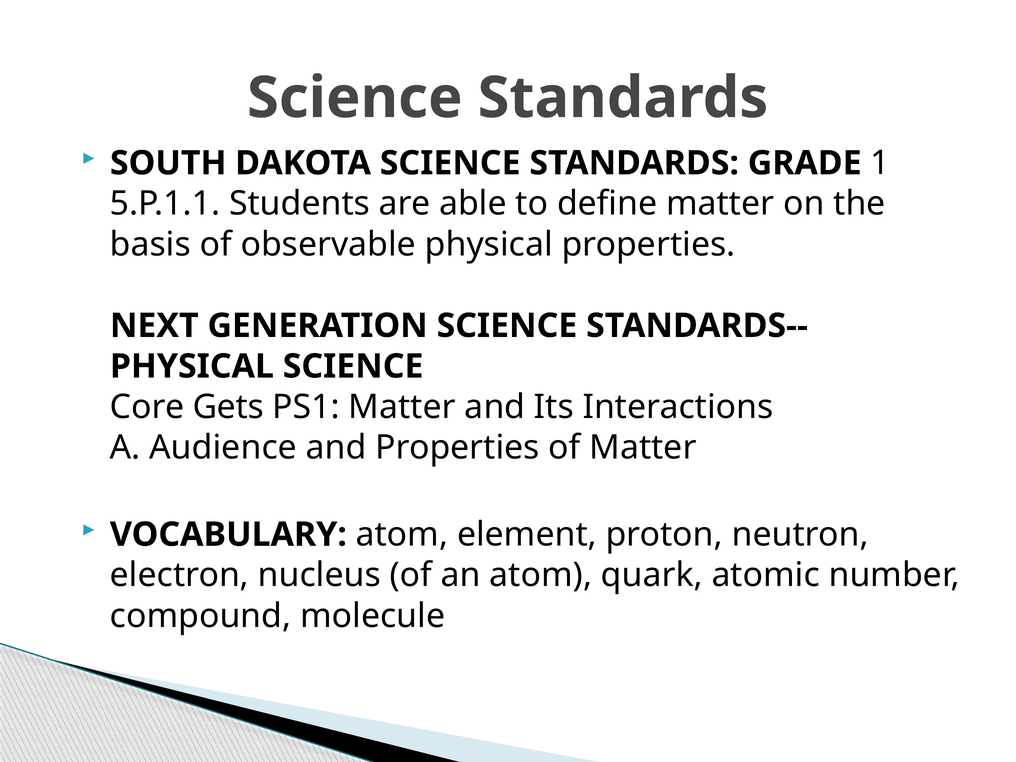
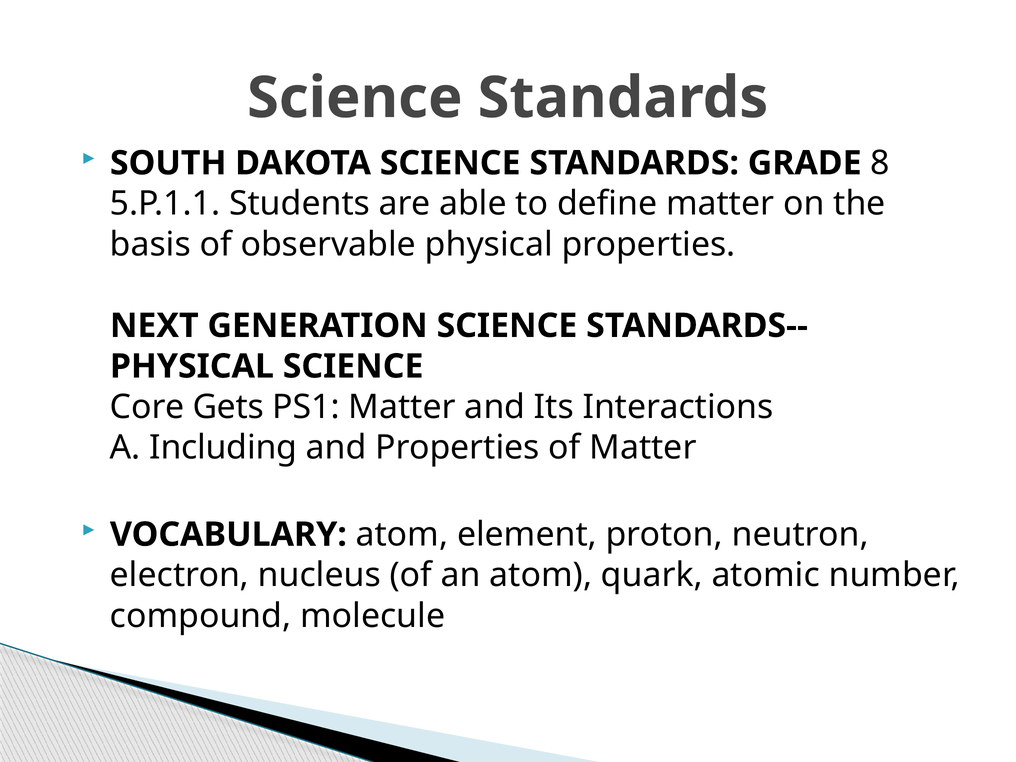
1: 1 -> 8 (880, 163)
Audience: Audience -> Including (223, 448)
